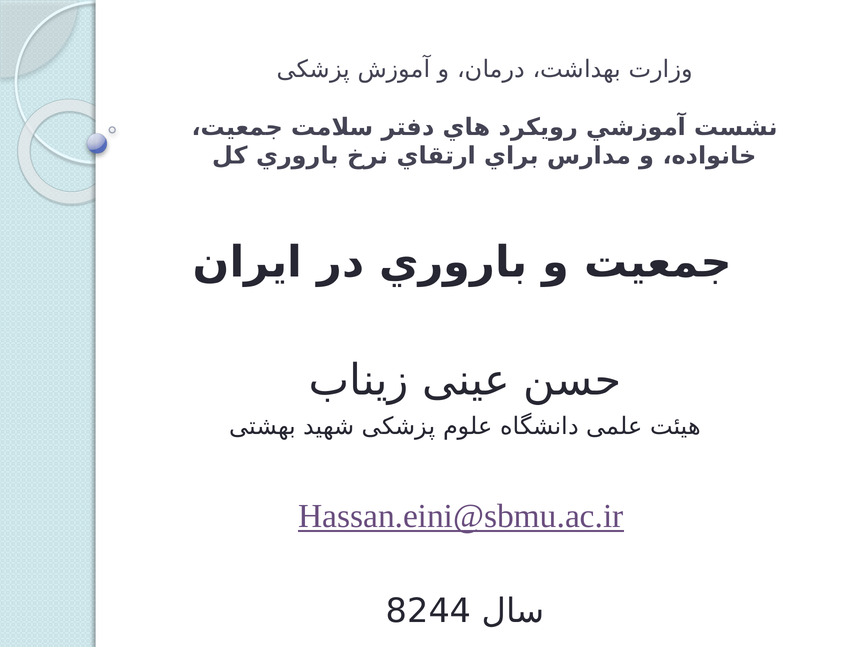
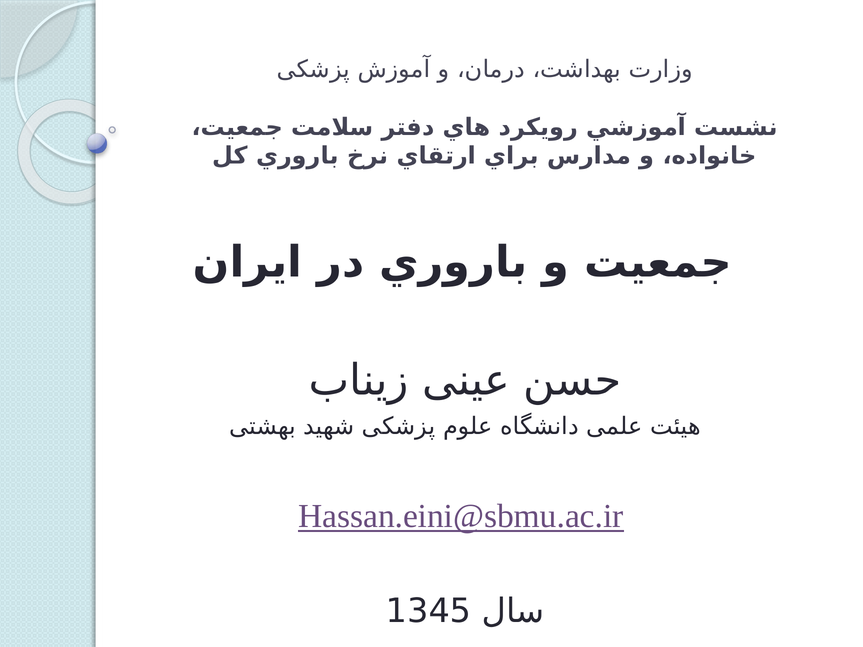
8244: 8244 -> 1345 (429, 612)
